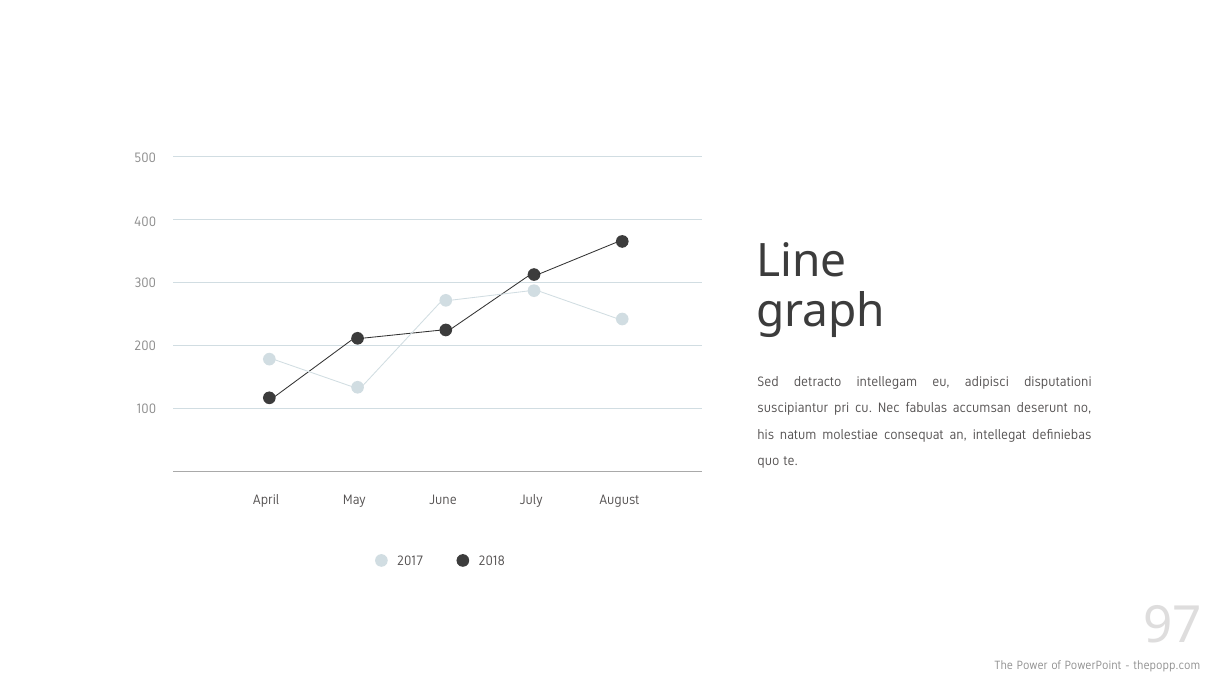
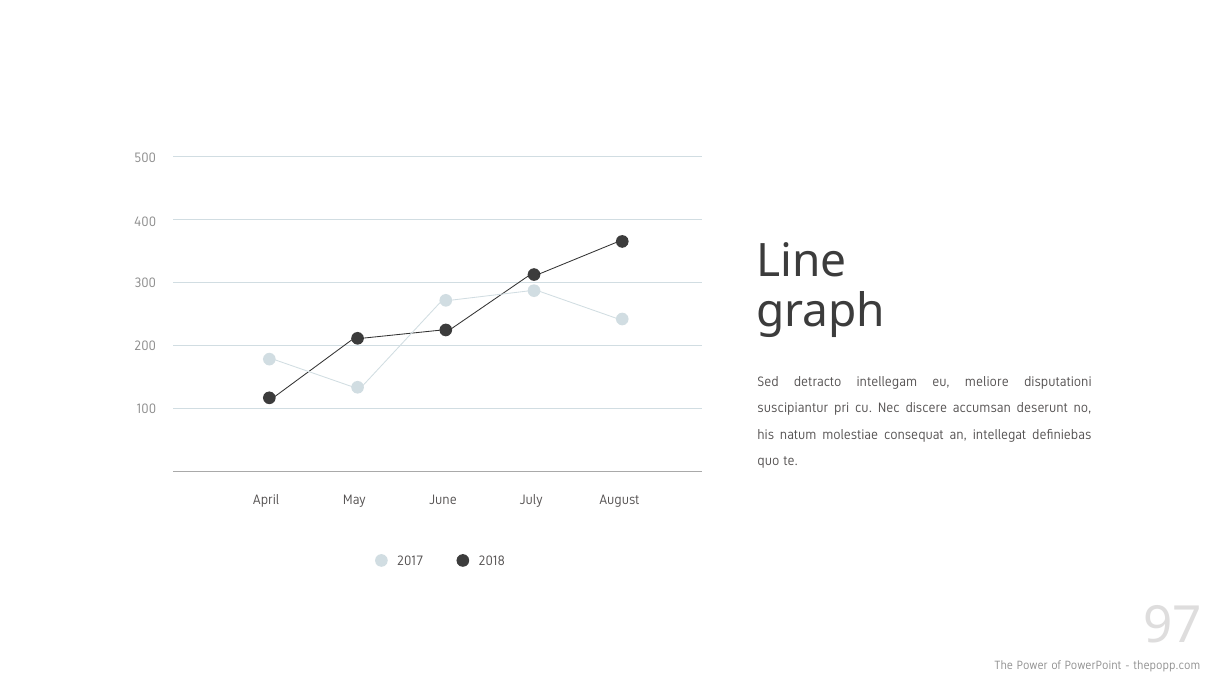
adipisci: adipisci -> meliore (987, 382)
fabulas: fabulas -> discere (926, 409)
